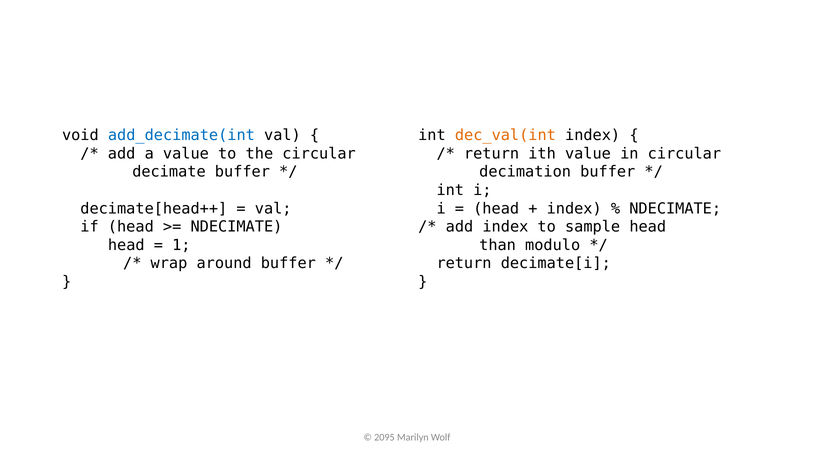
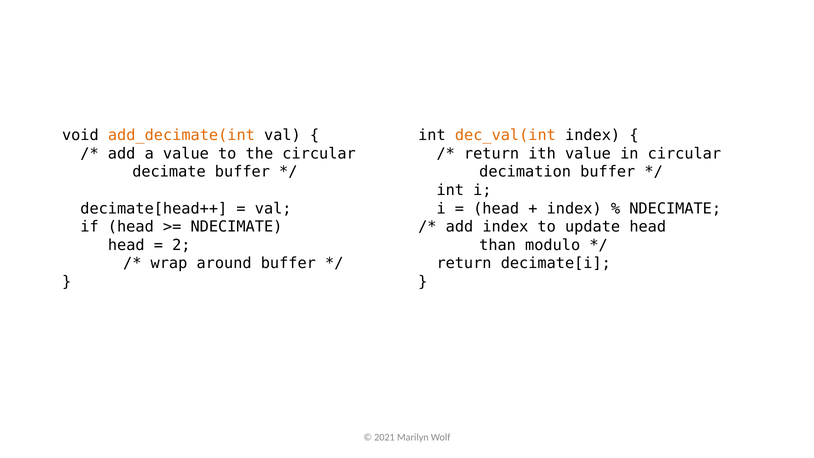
add_decimate(int colour: blue -> orange (181, 135)
sample: sample -> update (593, 227)
1: 1 -> 2 (181, 245)
2095: 2095 -> 2021 (384, 437)
